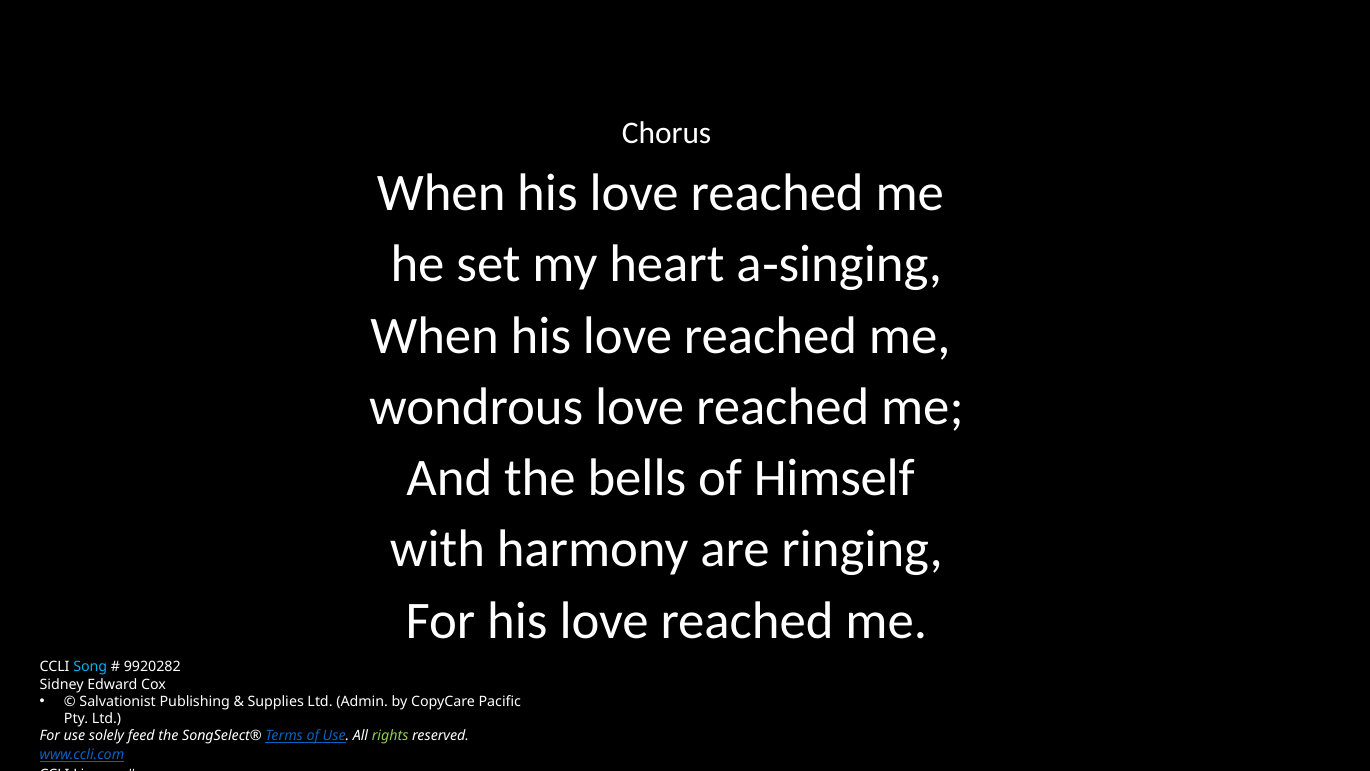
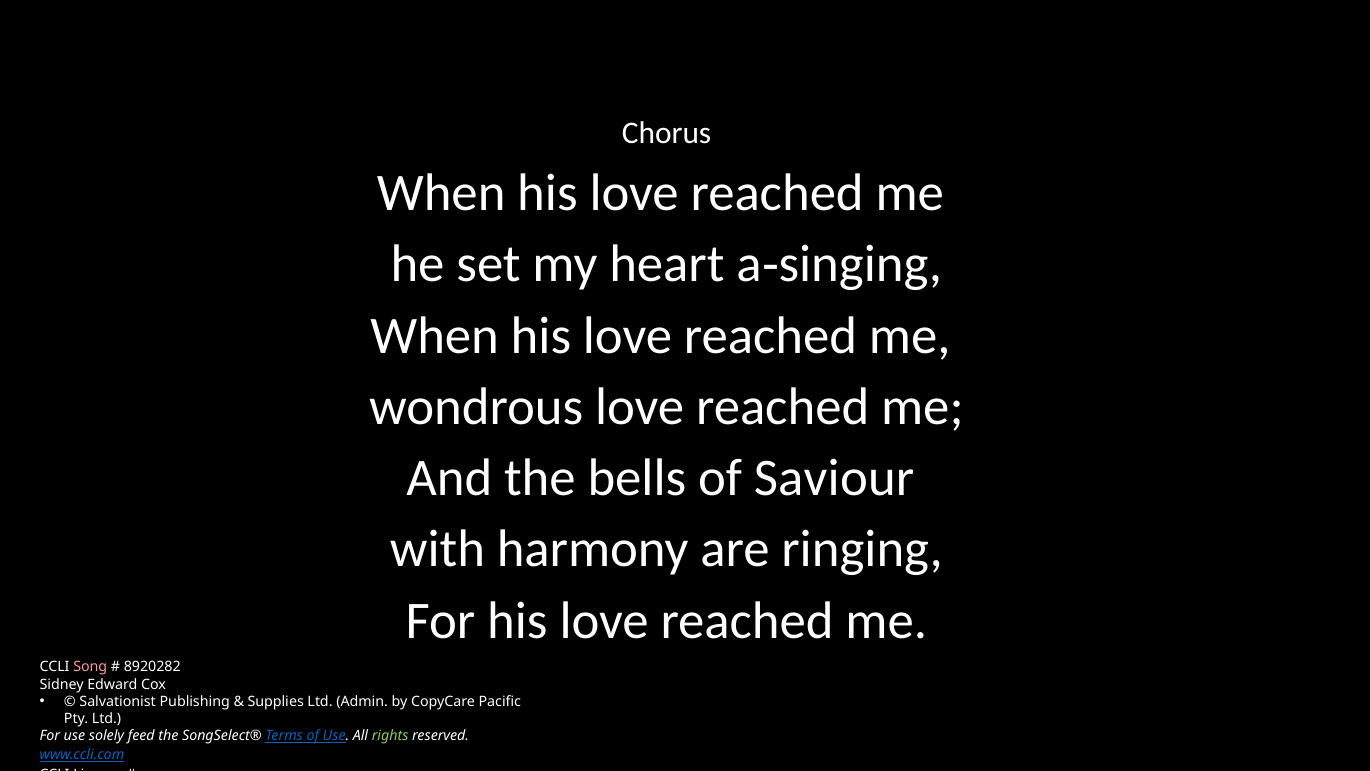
Himself: Himself -> Saviour (834, 478)
Song colour: light blue -> pink (90, 667)
9920282: 9920282 -> 8920282 (152, 667)
